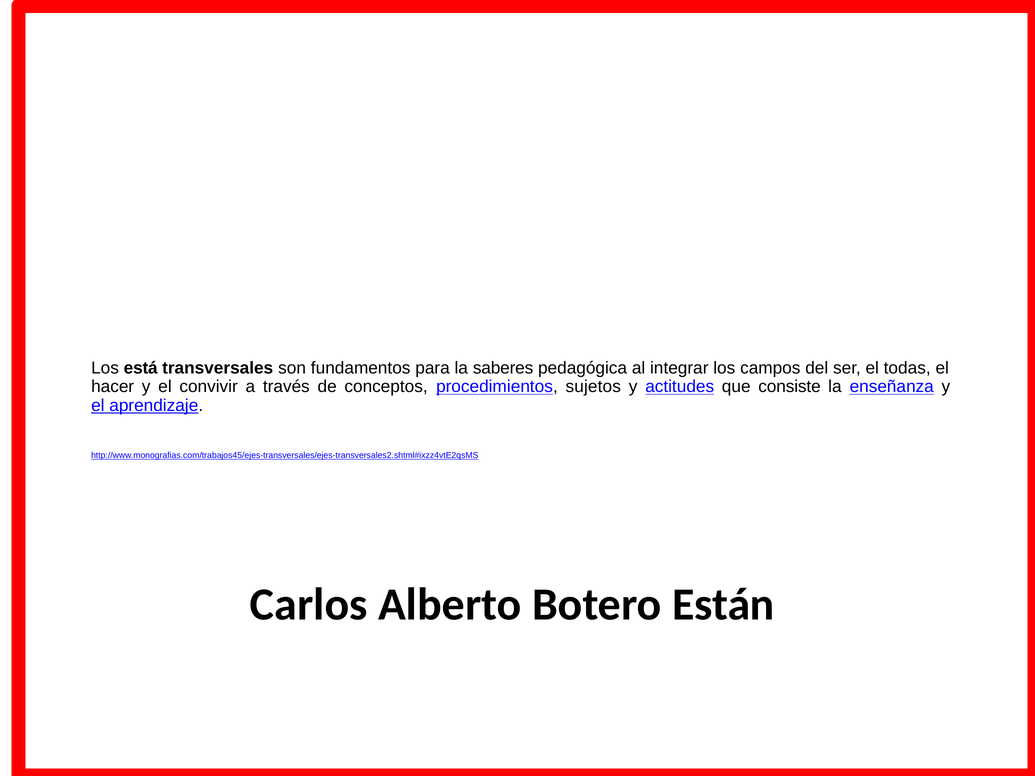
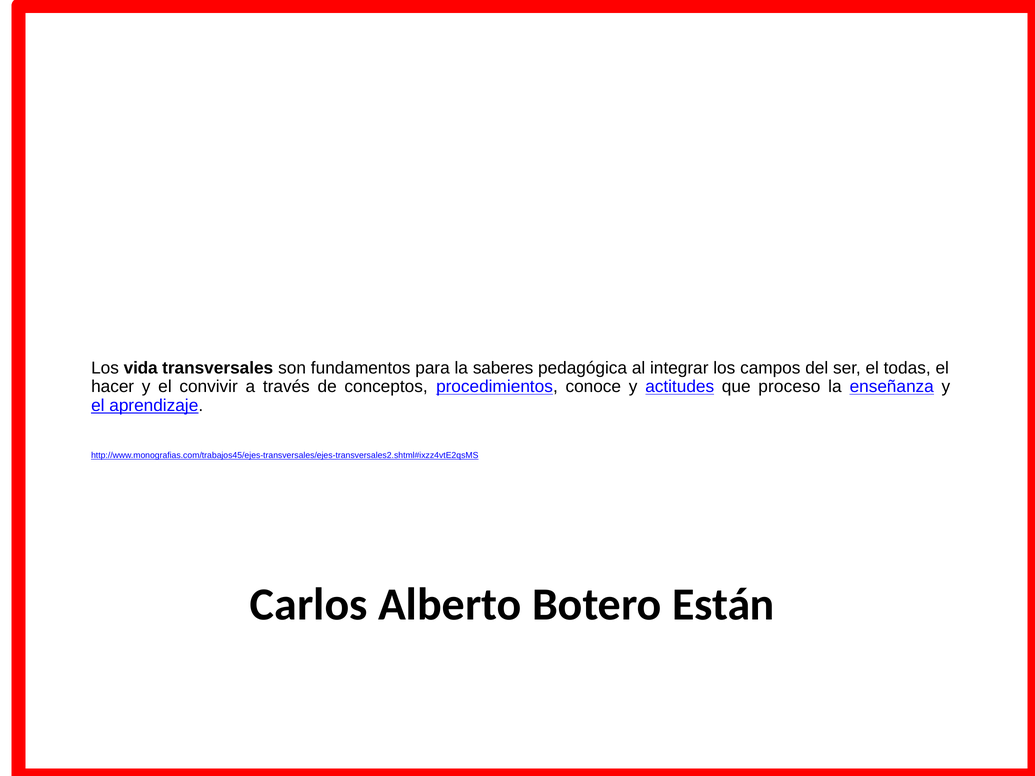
está: está -> vida (141, 368)
sujetos: sujetos -> conoce (593, 387)
consiste: consiste -> proceso (789, 387)
